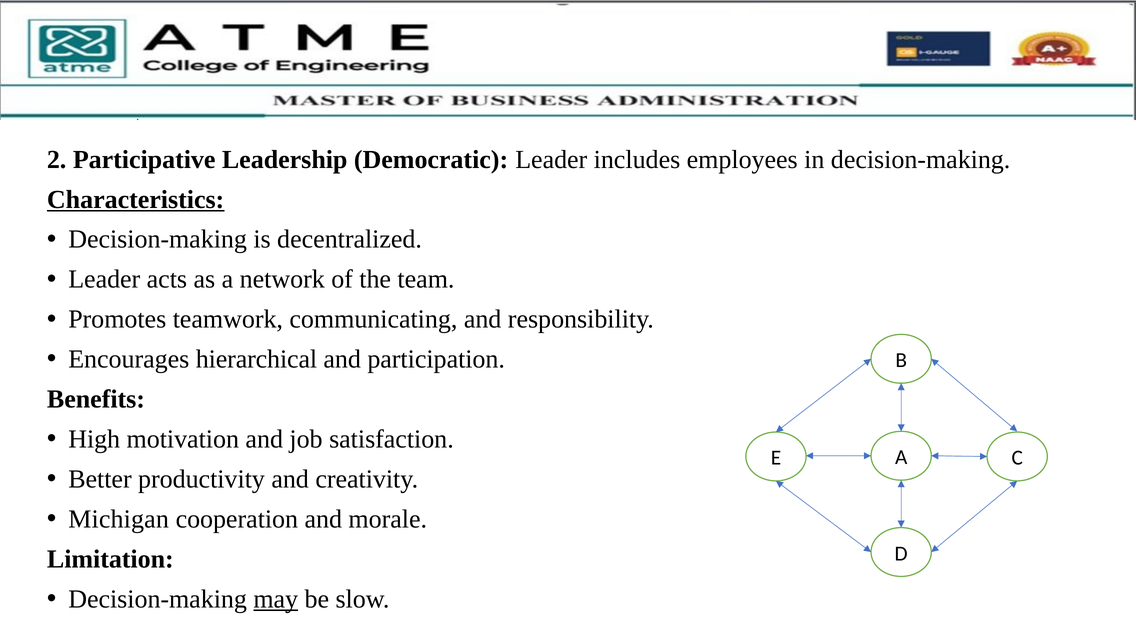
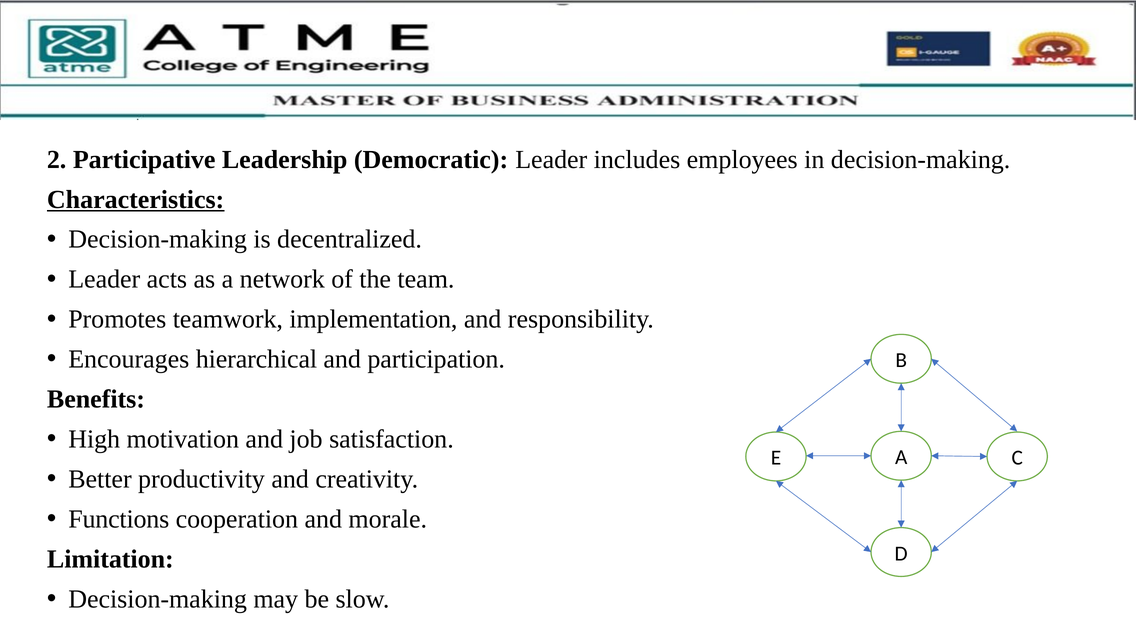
communicating: communicating -> implementation (373, 319)
Michigan: Michigan -> Functions (119, 519)
may underline: present -> none (276, 599)
